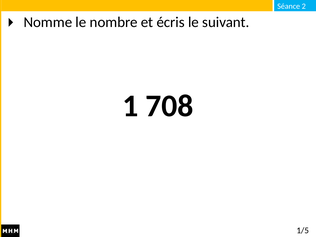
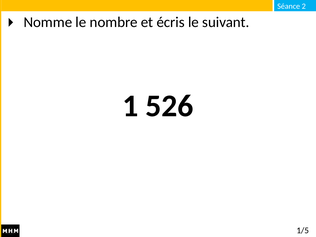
708: 708 -> 526 (169, 106)
